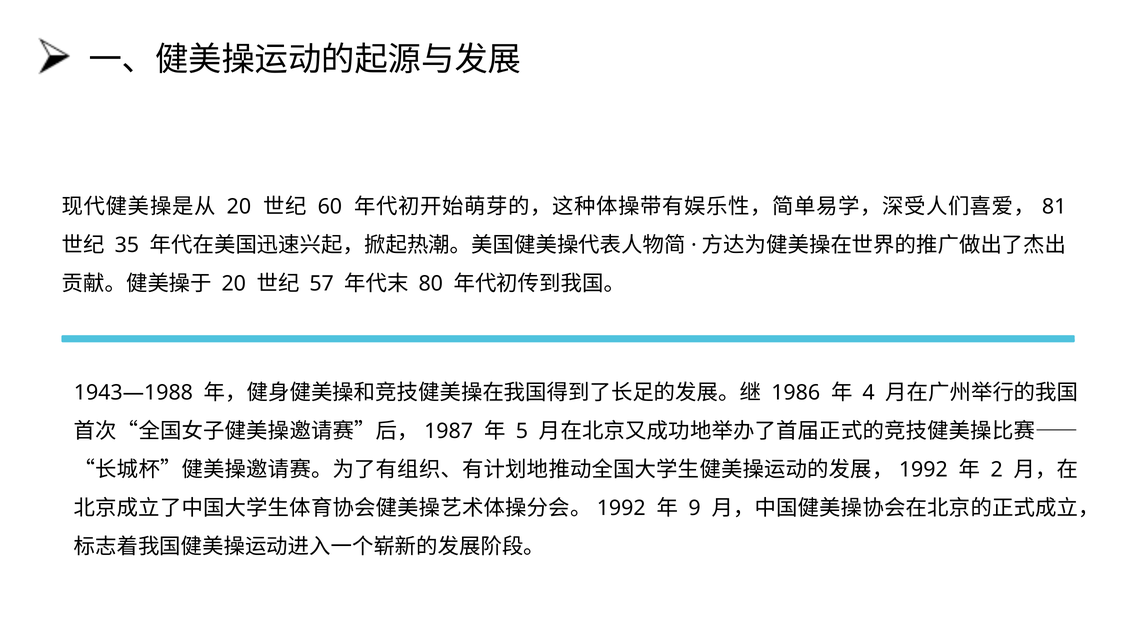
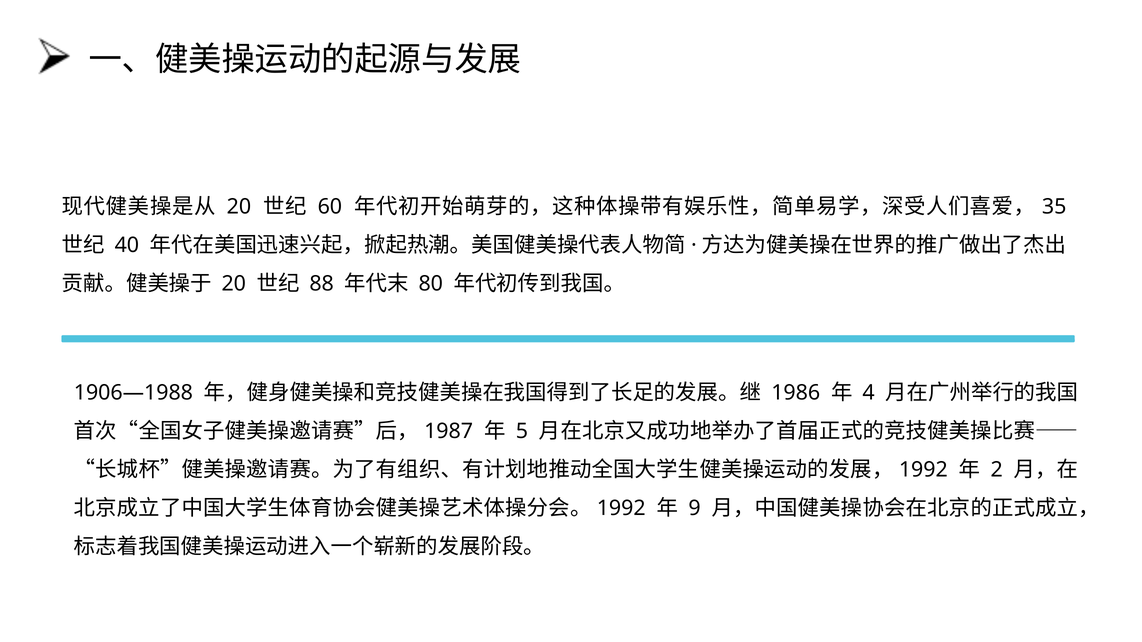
81: 81 -> 35 (1054, 207)
35: 35 -> 40 (127, 245)
57: 57 -> 88 (322, 284)
1943—1988: 1943—1988 -> 1906—1988 (133, 393)
